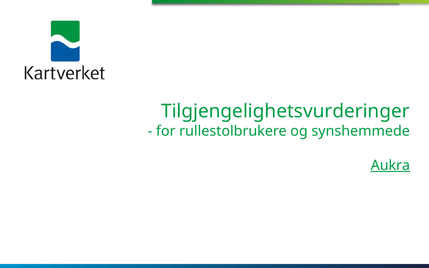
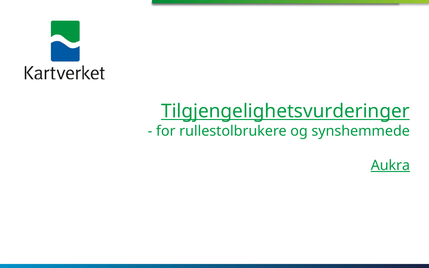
Tilgjengelighetsvurderinger underline: none -> present (285, 111)
